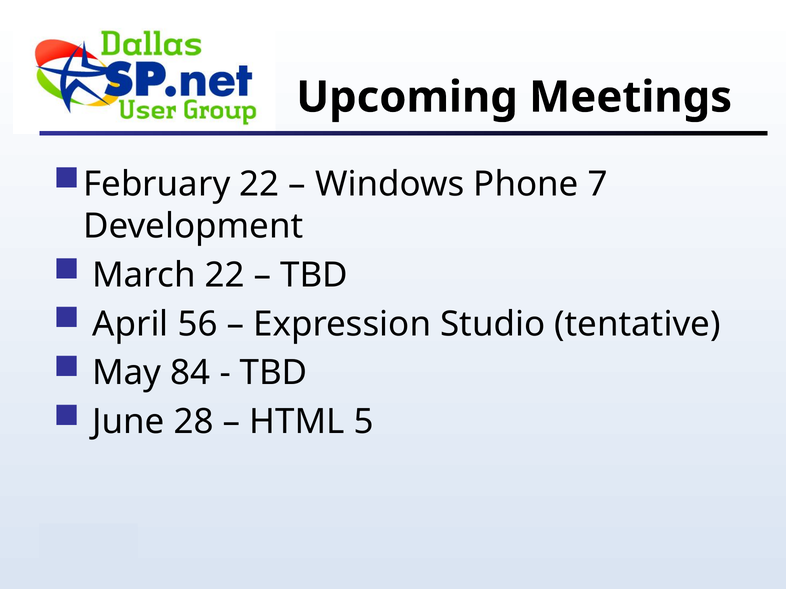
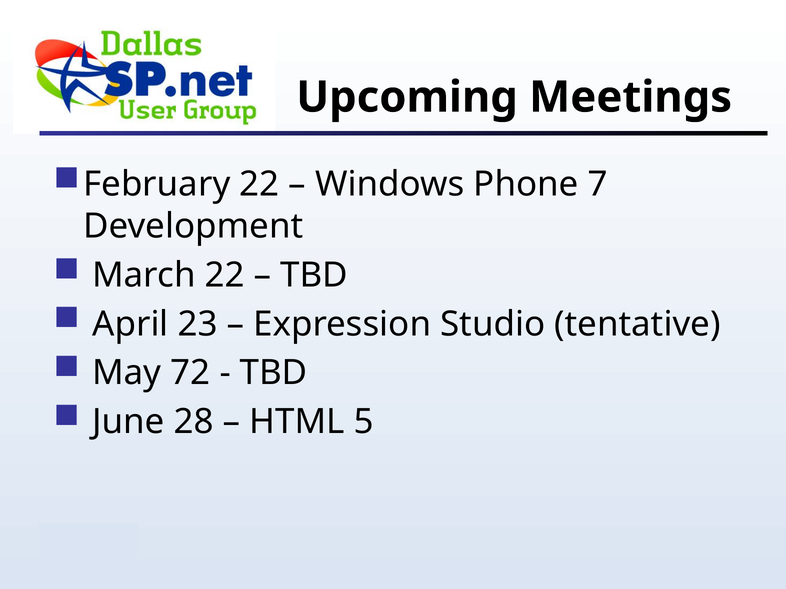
56: 56 -> 23 (198, 324)
84: 84 -> 72 (190, 373)
